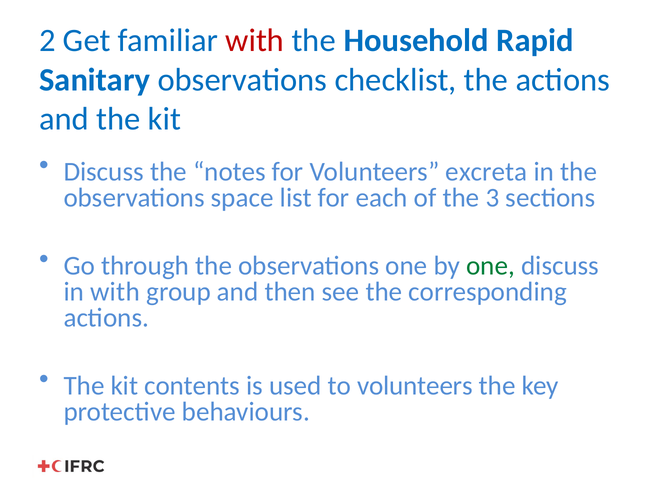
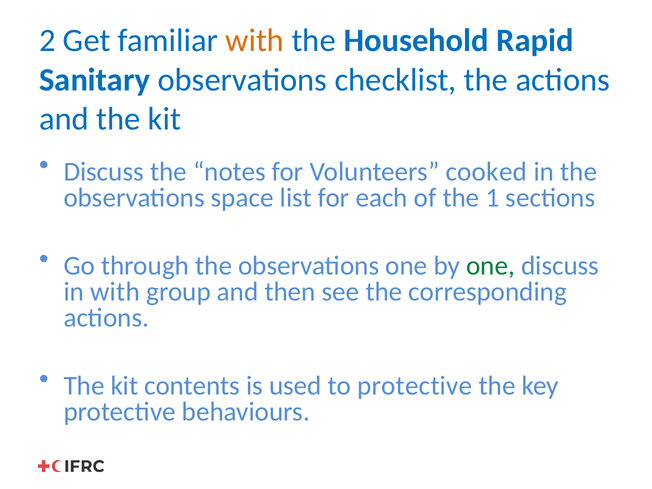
with colour: red -> orange (255, 41)
excreta: excreta -> cooked (486, 172)
3: 3 -> 1 (492, 198)
to volunteers: volunteers -> protective (415, 386)
